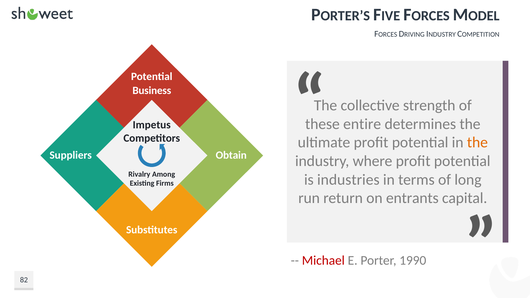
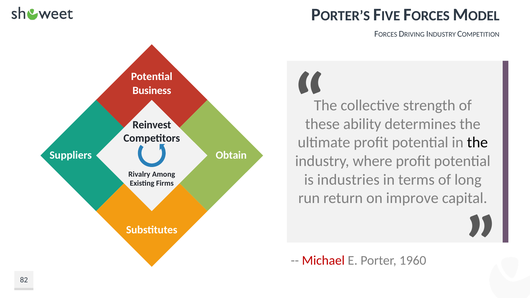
entire: entire -> ability (362, 124)
Impetus: Impetus -> Reinvest (152, 125)
the colour: orange -> black (477, 143)
entrants: entrants -> improve (412, 198)
1990: 1990 -> 1960 (413, 261)
